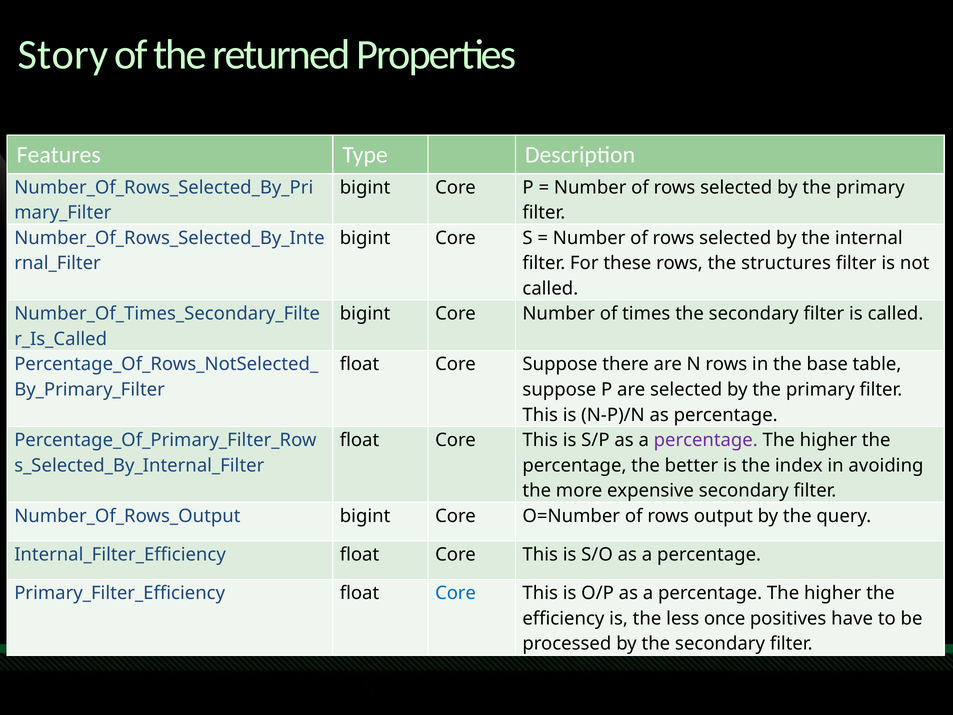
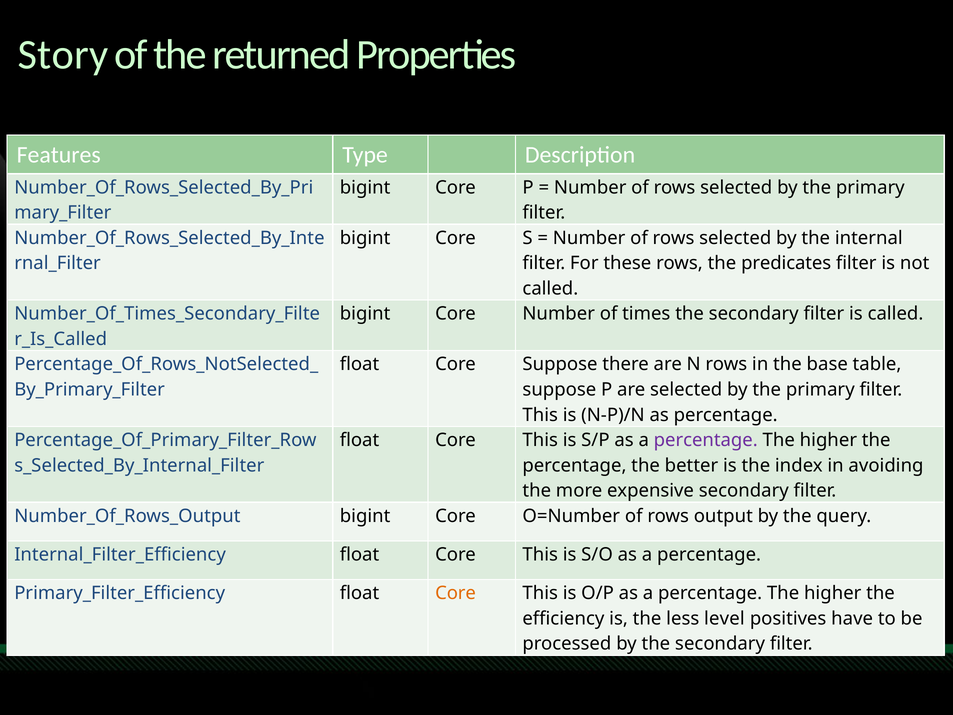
structures: structures -> predicates (786, 263)
Core colour: blue -> orange (456, 593)
once: once -> level (724, 618)
